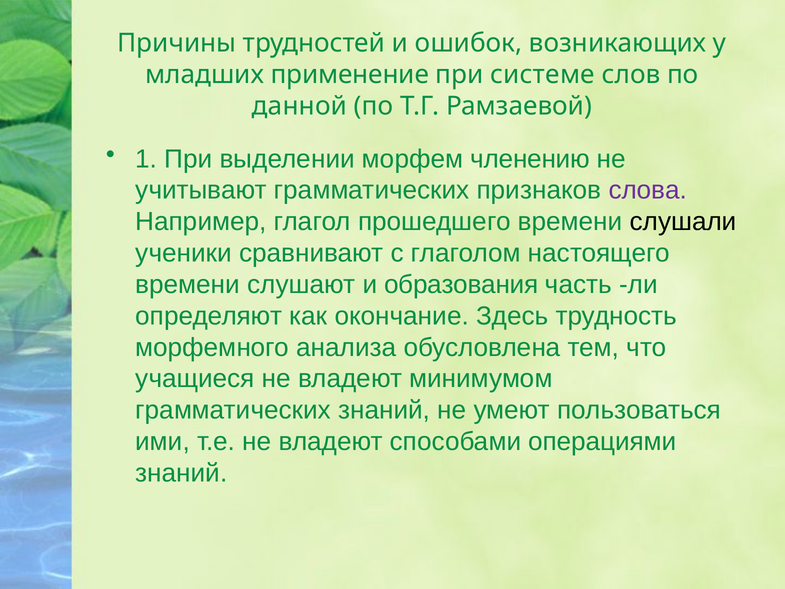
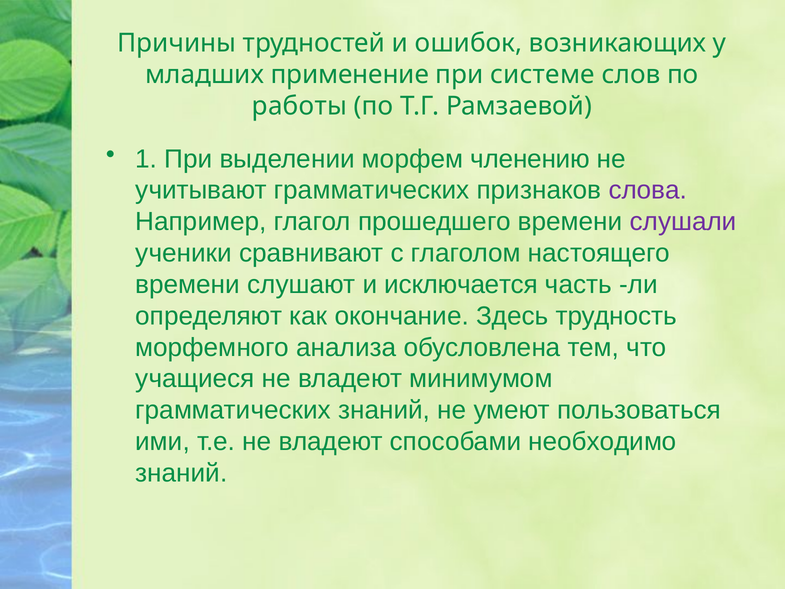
данной: данной -> работы (299, 106)
слушали colour: black -> purple (683, 222)
образования: образования -> исключается (461, 284)
операциями: операциями -> необходимо (602, 441)
